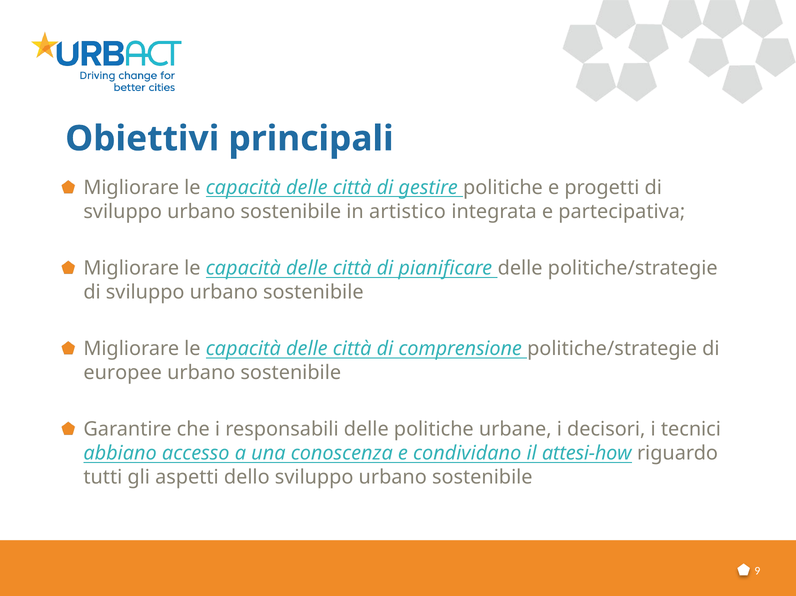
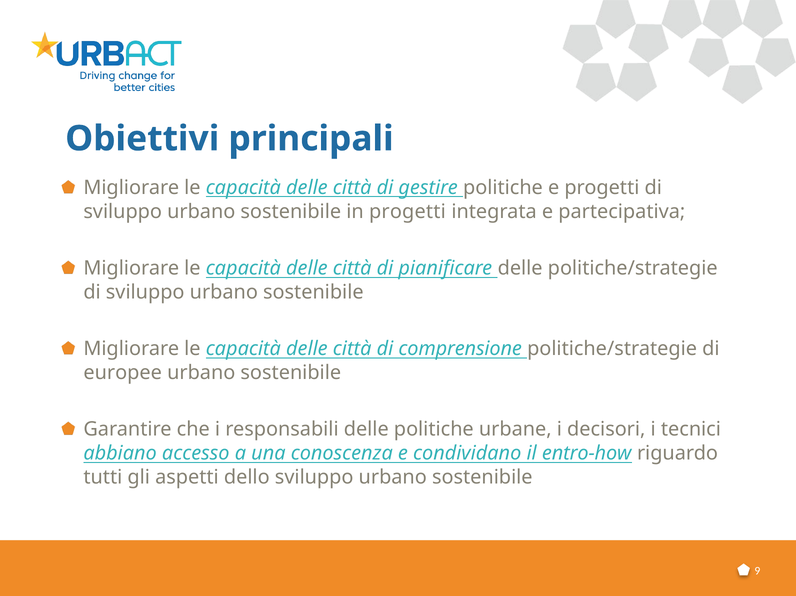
in artistico: artistico -> progetti (407, 211)
attesi-how: attesi-how -> entro-how (587, 453)
